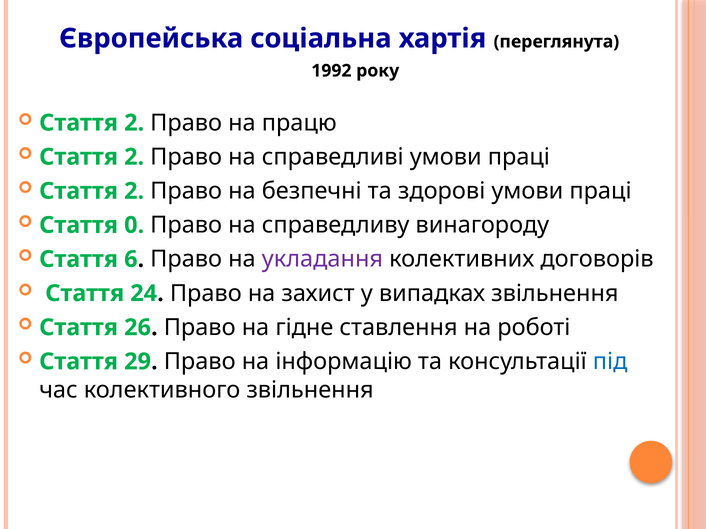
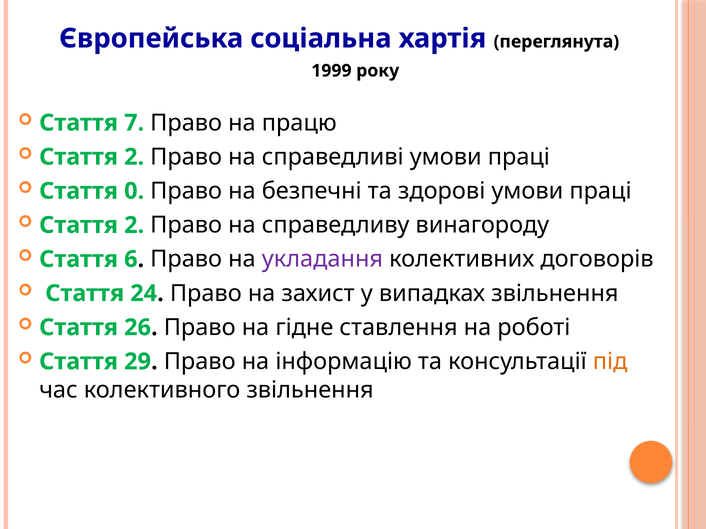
1992: 1992 -> 1999 (331, 71)
2: 2 -> 7 (134, 123)
2: 2 -> 0 (134, 191)
0: 0 -> 2 (134, 225)
під colour: blue -> orange (610, 362)
